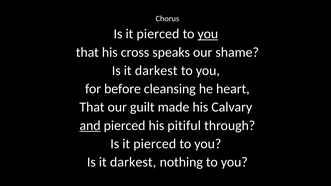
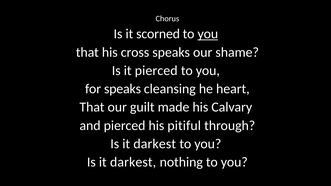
pierced: pierced -> scorned (158, 34)
darkest: darkest -> pierced (156, 71)
for before: before -> speaks (123, 89)
and underline: present -> none (90, 126)
pierced: pierced -> darkest (155, 144)
